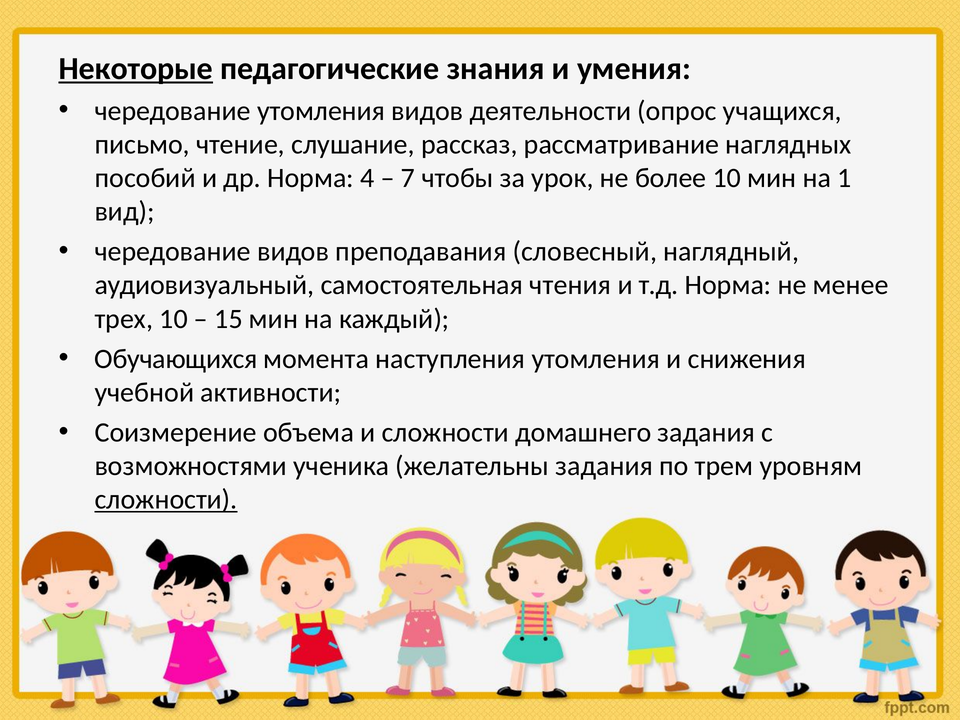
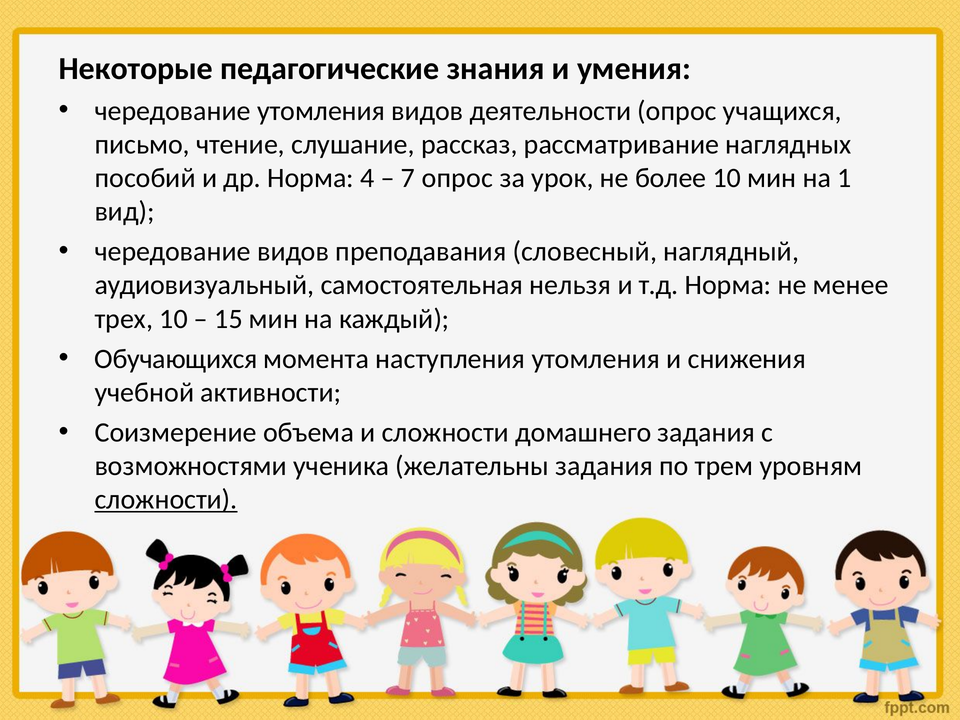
Некоторые underline: present -> none (136, 69)
7 чтобы: чтобы -> опрос (457, 178)
чтения: чтения -> нельзя (570, 285)
